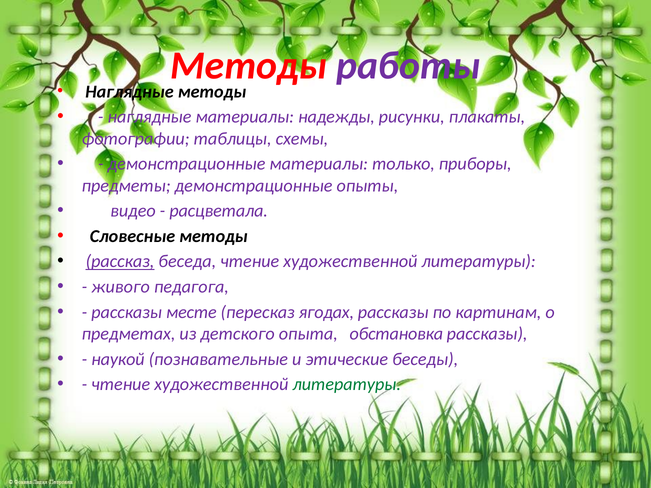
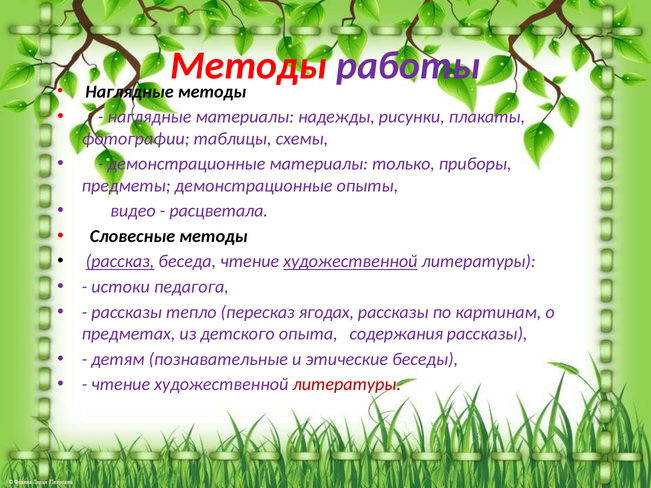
художественной underline: none -> present (350, 262)
живого: живого -> истоки (121, 287)
месте: месте -> тепло (191, 312)
обстановка: обстановка -> содержания (396, 334)
наукой: наукой -> детям (118, 359)
литературы colour: green -> red (347, 385)
